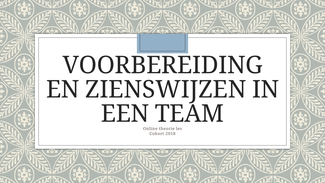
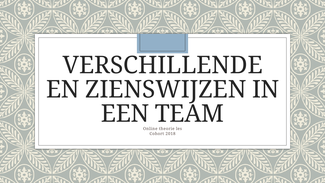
VOORBEREIDING: VOORBEREIDING -> VERSCHILLENDE (163, 65)
